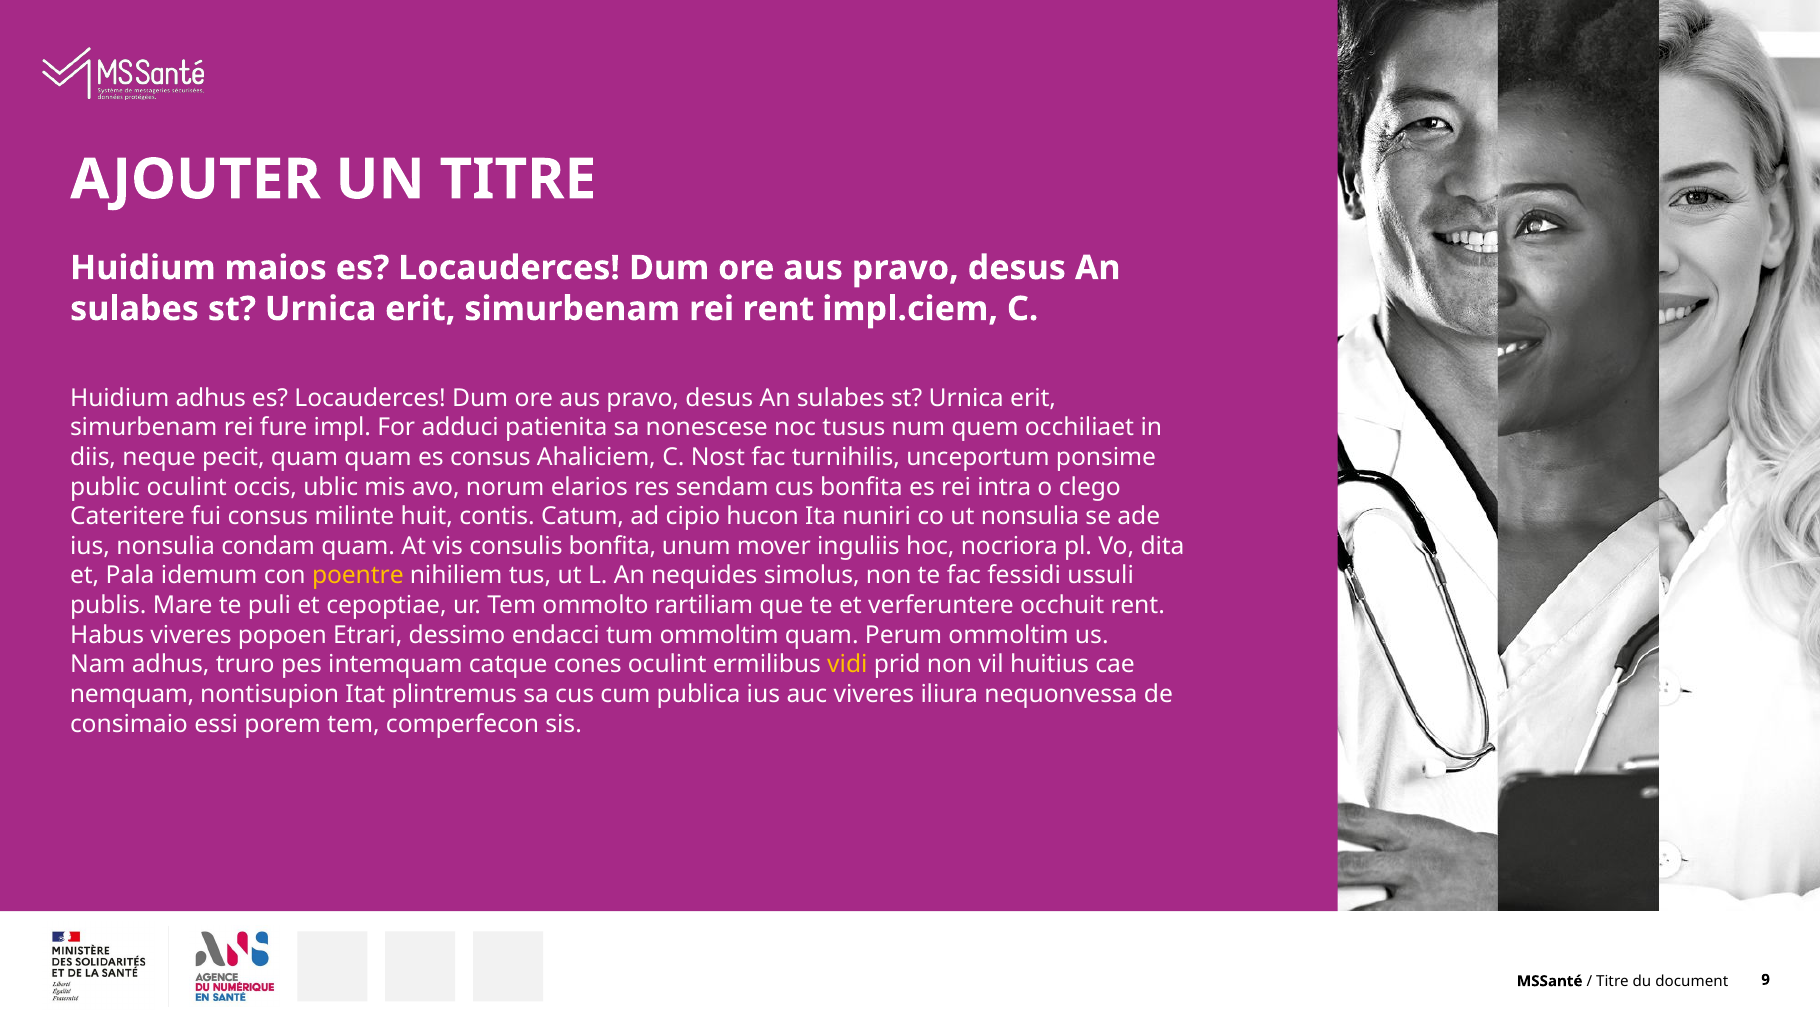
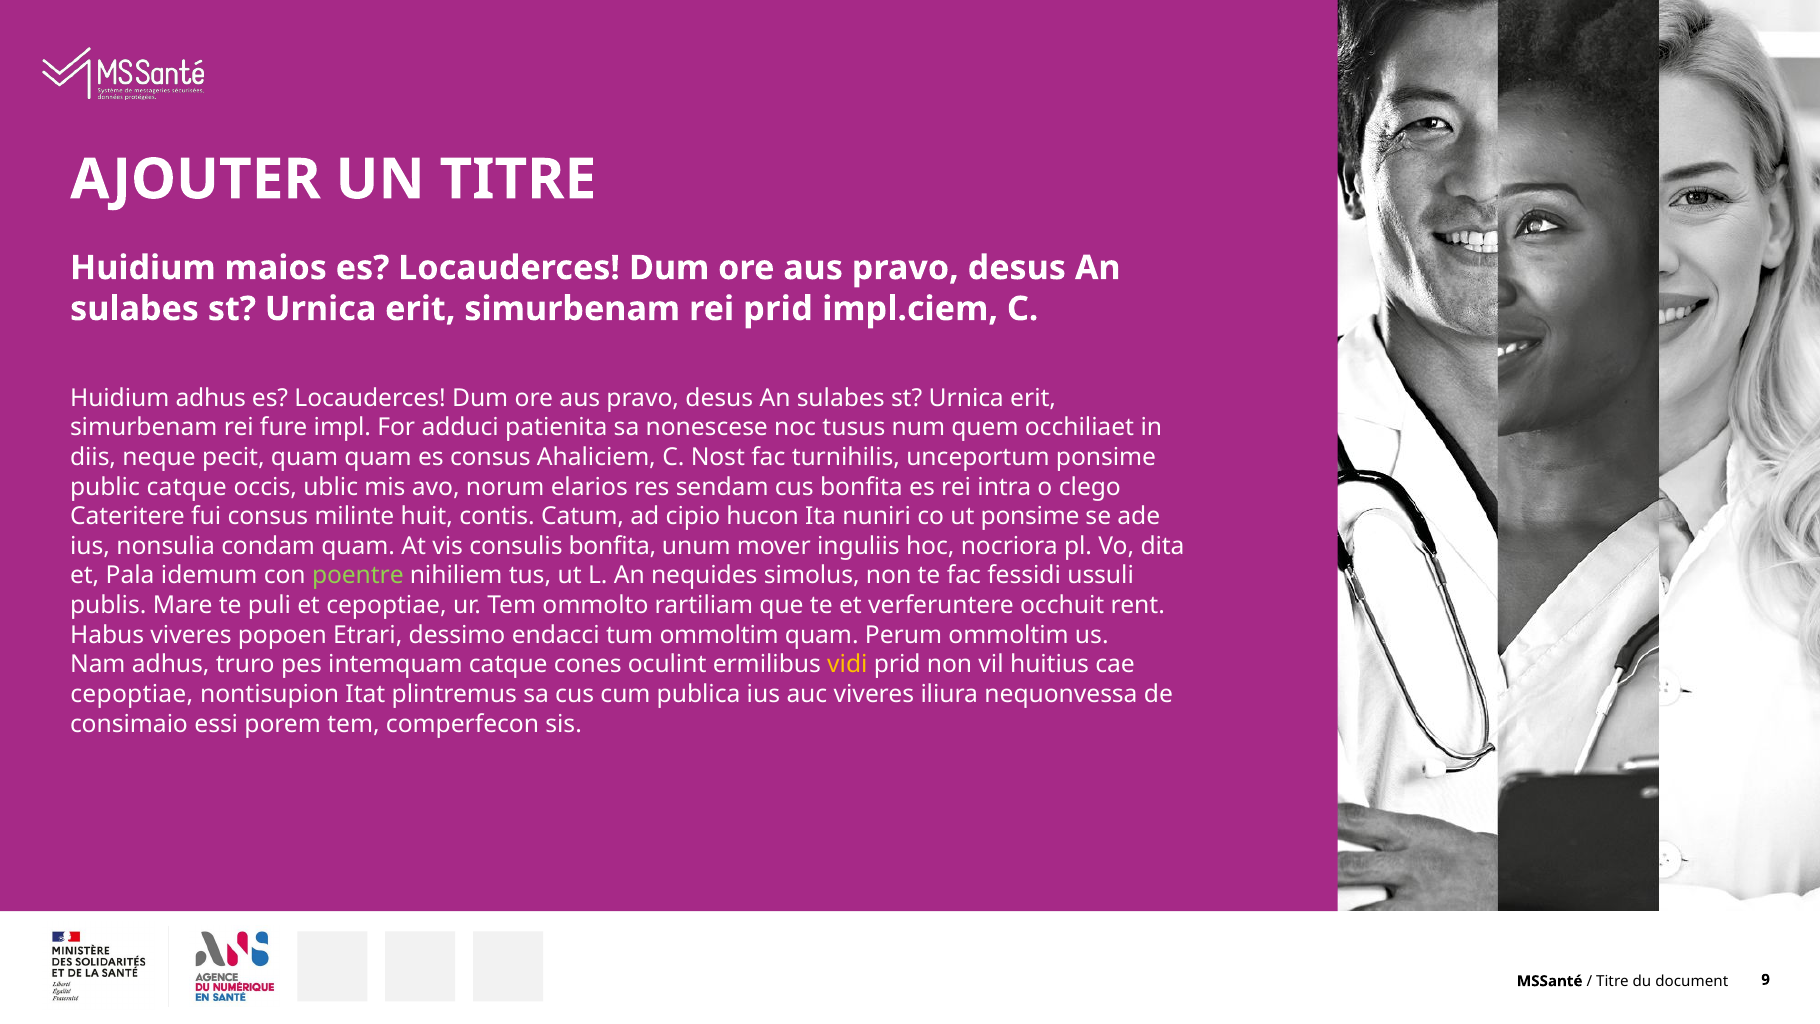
rei rent: rent -> prid (778, 309)
public oculint: oculint -> catque (187, 487)
ut nonsulia: nonsulia -> ponsime (1030, 516)
poentre colour: yellow -> light green (358, 576)
nemquam: nemquam -> cepoptiae (132, 694)
